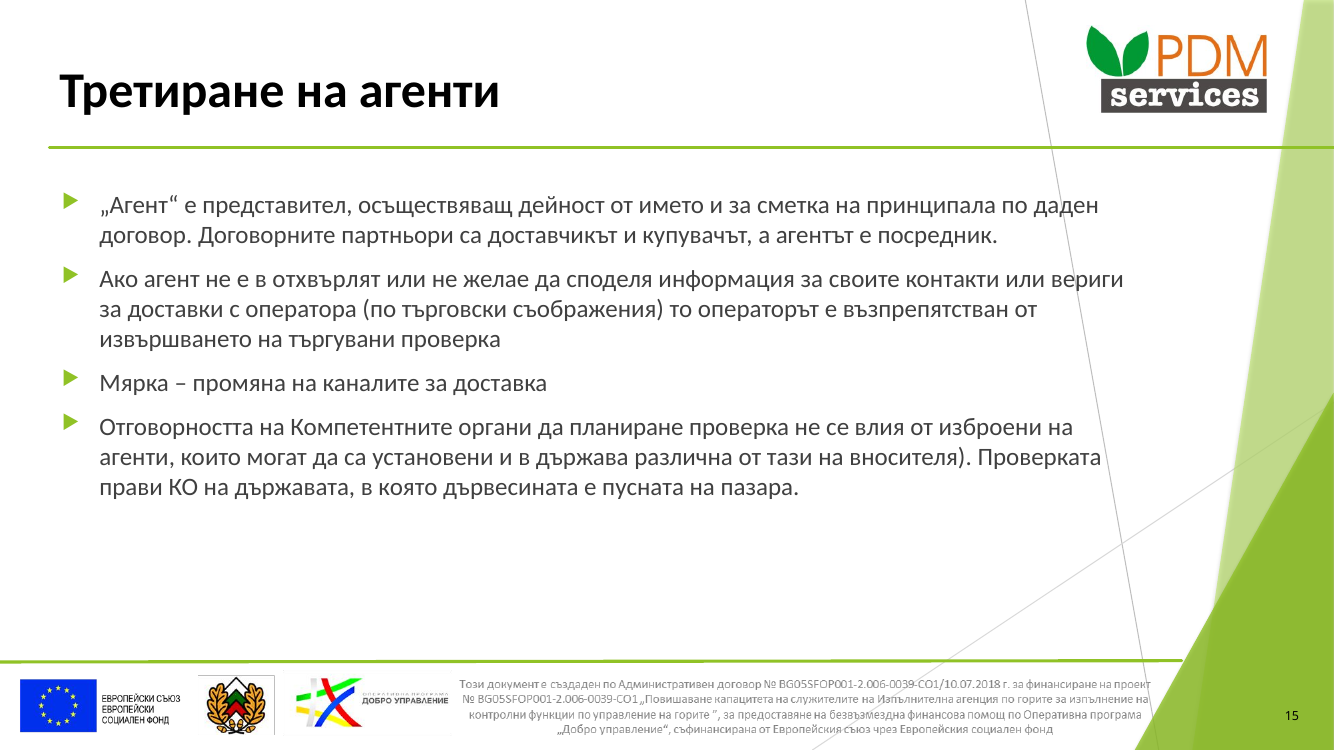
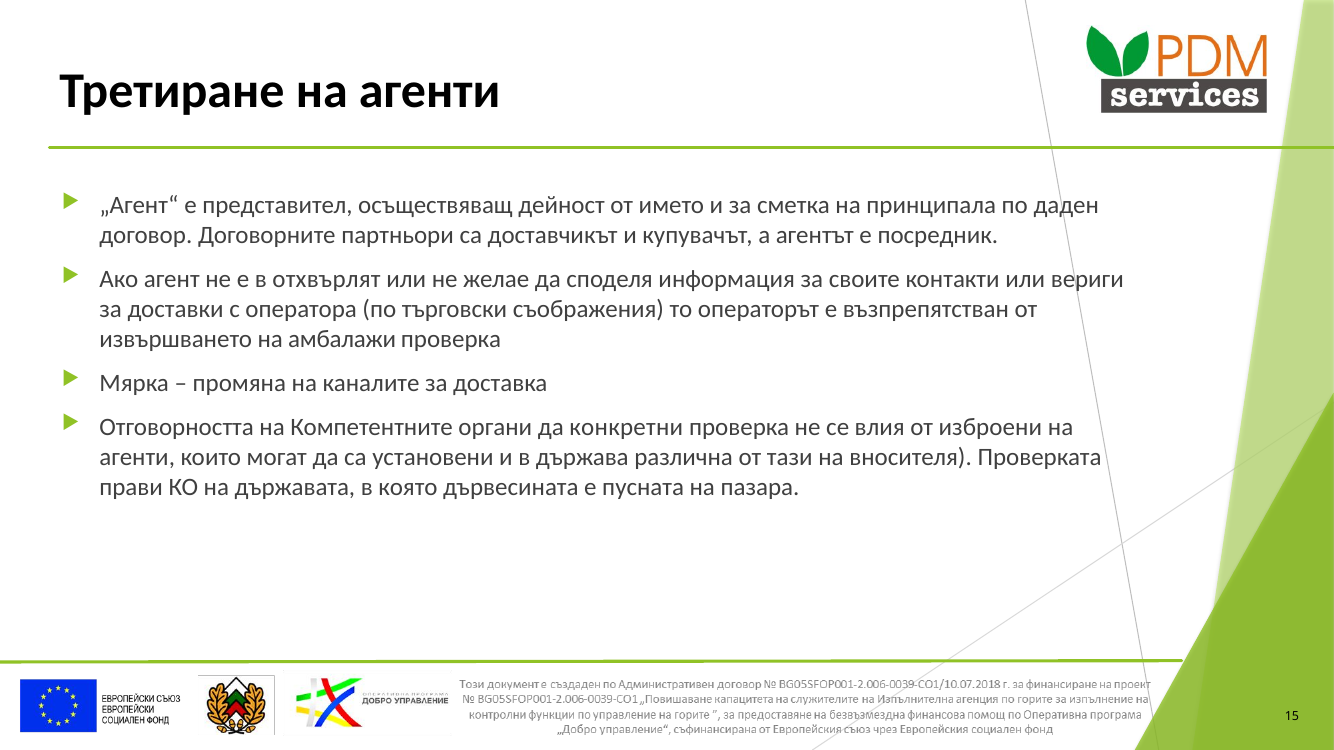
търгувани: търгувани -> амбалажи (342, 339)
планиране: планиране -> конкретни (626, 427)
